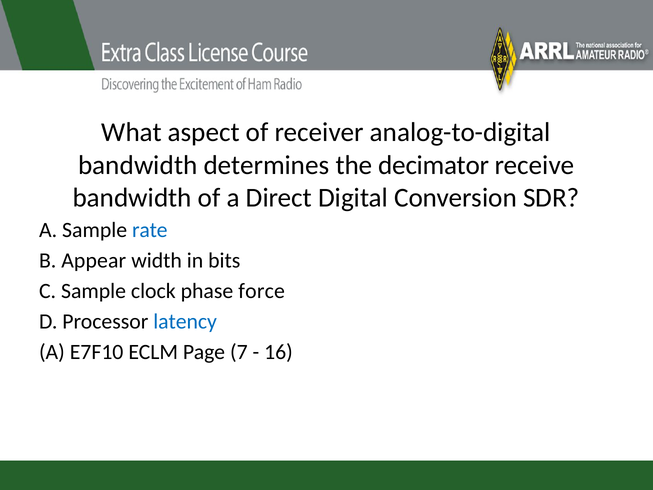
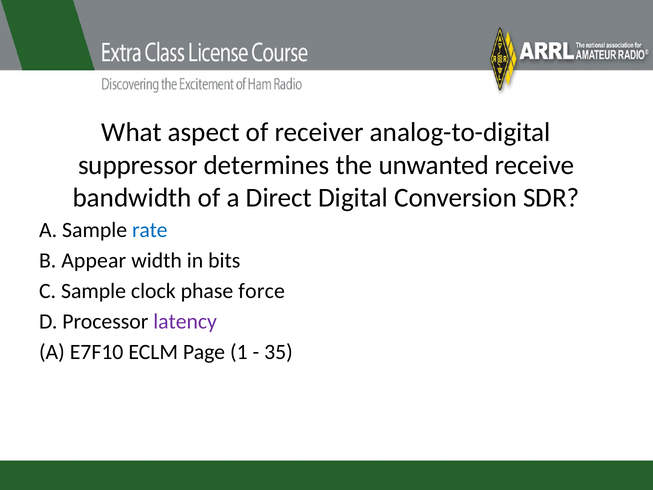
bandwidth: bandwidth -> suppressor (138, 165)
decimator: decimator -> unwanted (434, 165)
latency colour: blue -> purple (185, 321)
7: 7 -> 1 (239, 352)
16: 16 -> 35 (278, 352)
